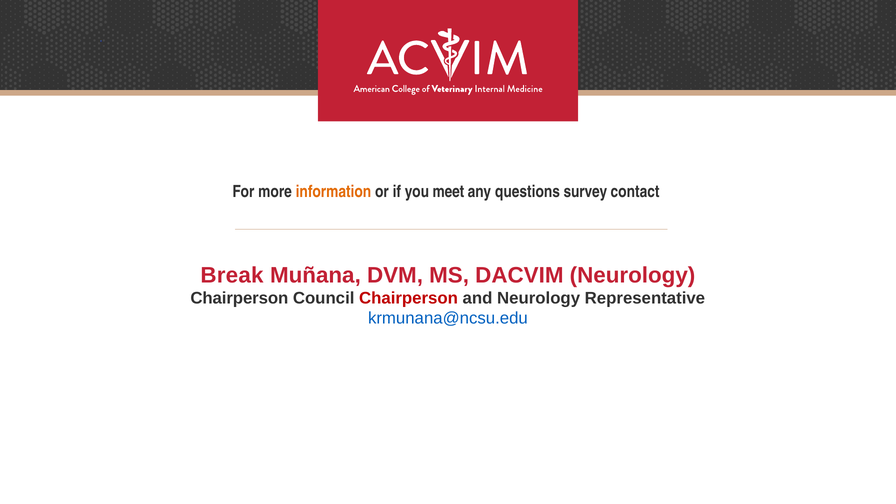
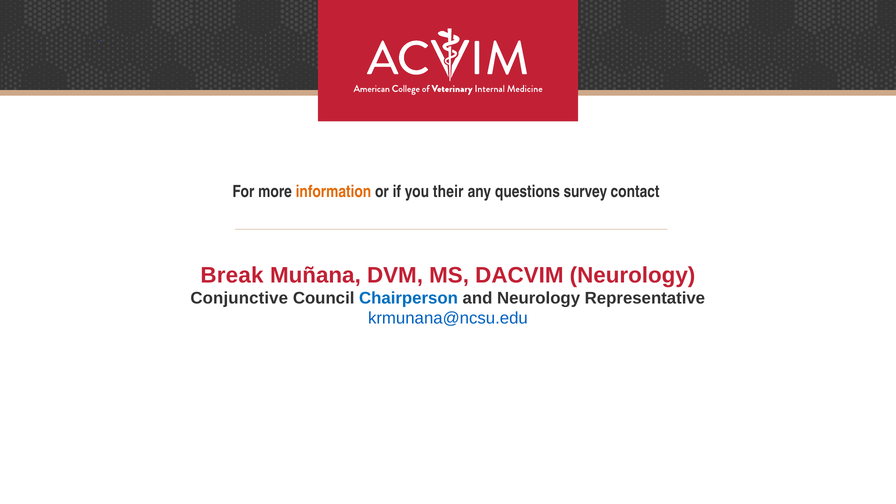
meet: meet -> their (448, 192)
Chairperson: Chairperson -> Conjunctive (239, 298)
Chairperson colour: red -> blue (409, 298)
